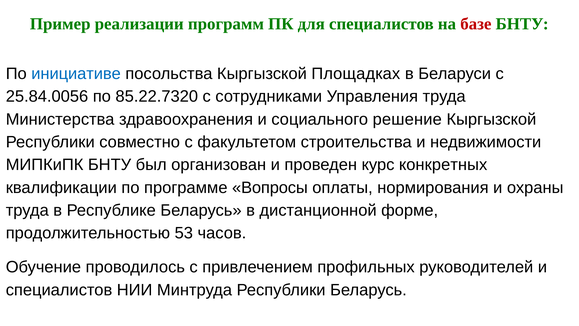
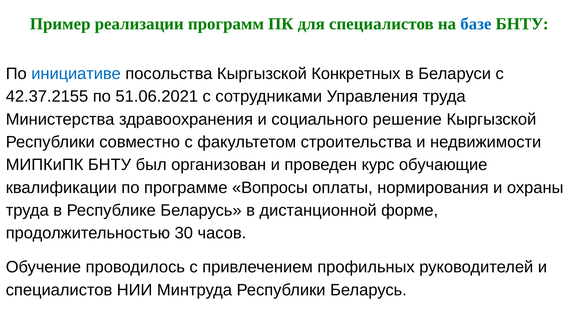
базе colour: red -> blue (476, 24)
Площадках: Площадках -> Конкретных (356, 74)
25.84.0056: 25.84.0056 -> 42.37.2155 (47, 96)
85.22.7320: 85.22.7320 -> 51.06.2021 (157, 96)
конкретных: конкретных -> обучающие (443, 165)
53: 53 -> 30 (184, 233)
